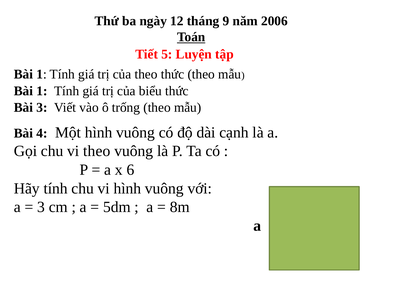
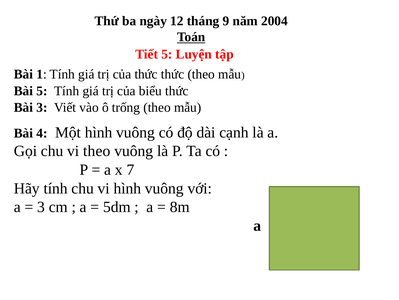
2006: 2006 -> 2004 (274, 21)
của theo: theo -> thức (146, 74)
1: 1 -> 5 (42, 91)
6: 6 -> 7 (130, 169)
